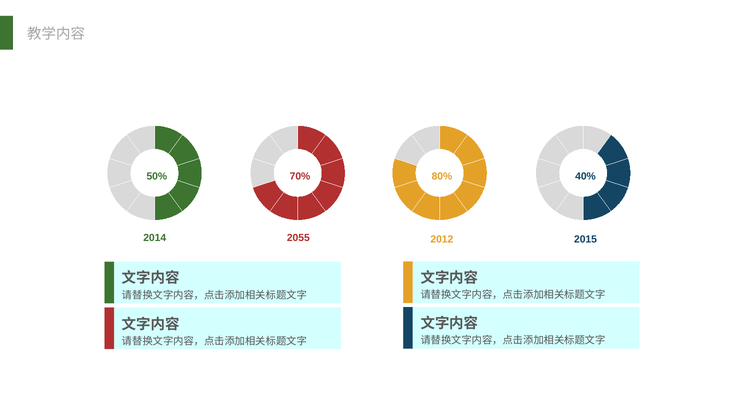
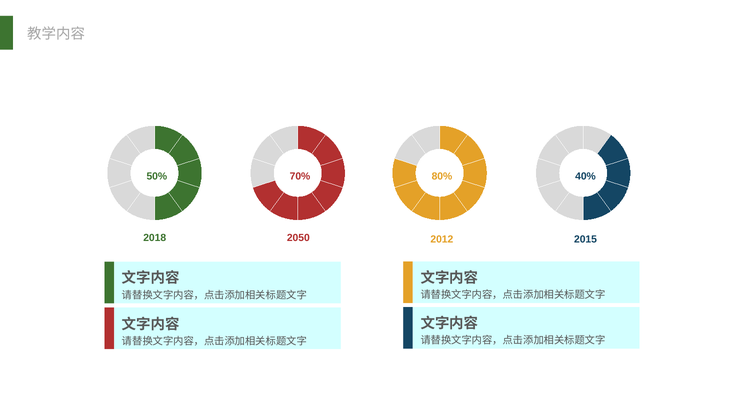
2014: 2014 -> 2018 (155, 238)
2055: 2055 -> 2050 (298, 238)
